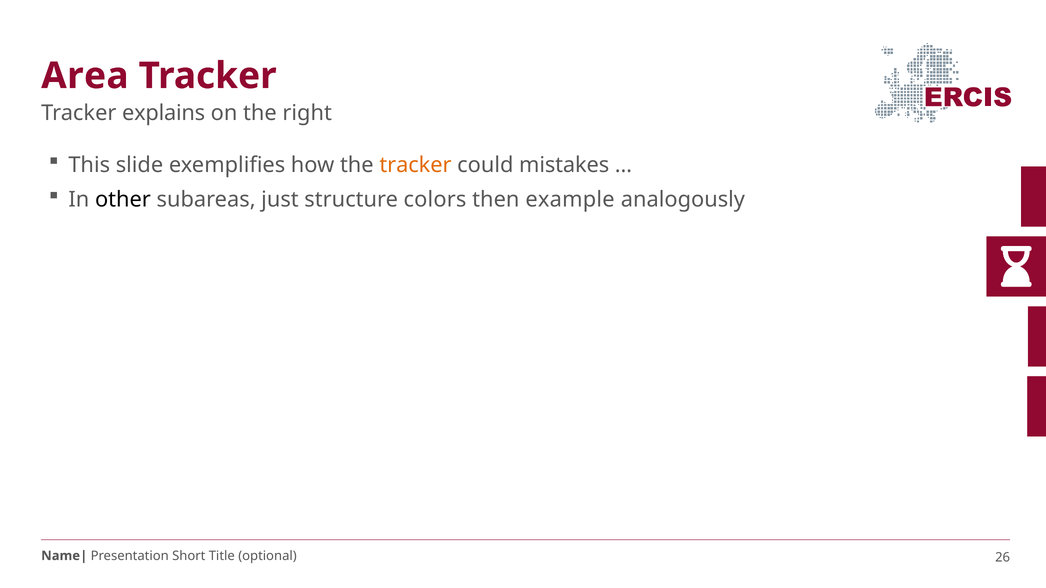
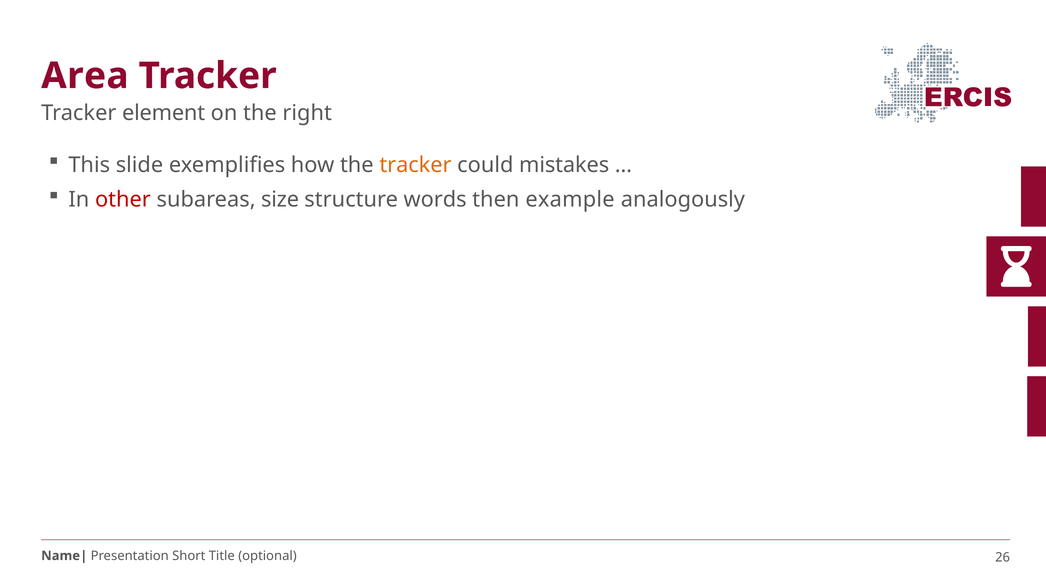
explains: explains -> element (164, 113)
other colour: black -> red (123, 199)
just: just -> size (280, 199)
colors: colors -> words (435, 199)
